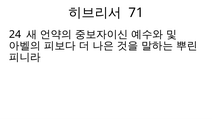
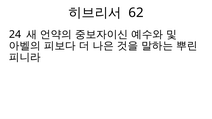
71: 71 -> 62 (136, 13)
